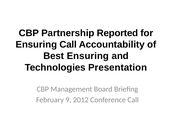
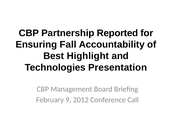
Ensuring Call: Call -> Fall (68, 45)
Best Ensuring: Ensuring -> Highlight (88, 56)
